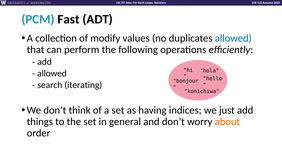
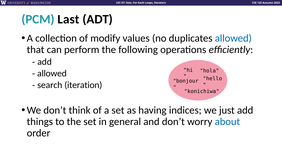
Fast: Fast -> Last (68, 19)
iterating: iterating -> iteration (83, 85)
about colour: orange -> blue (227, 122)
